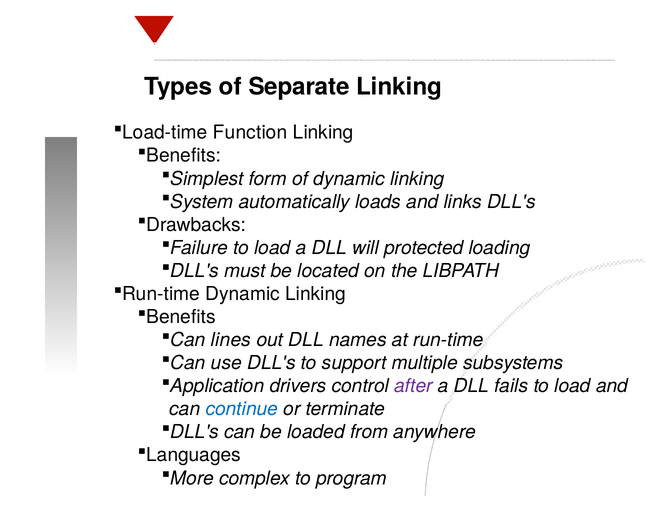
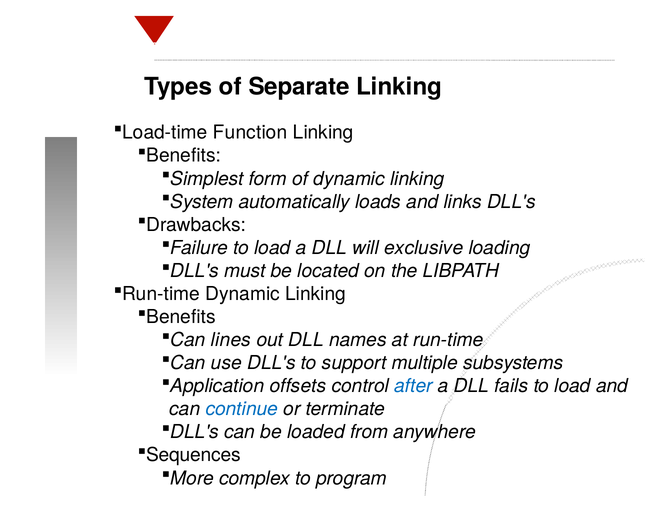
protected: protected -> exclusive (424, 248)
drivers: drivers -> offsets (298, 386)
after colour: purple -> blue (414, 386)
Languages: Languages -> Sequences (194, 455)
